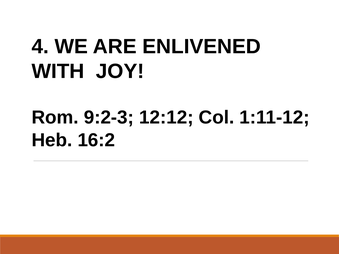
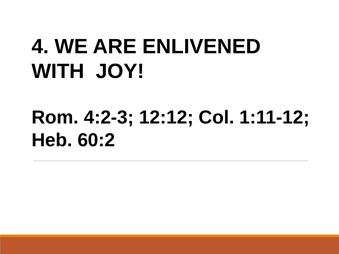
9:2-3: 9:2-3 -> 4:2-3 (109, 118)
16:2: 16:2 -> 60:2 (96, 140)
